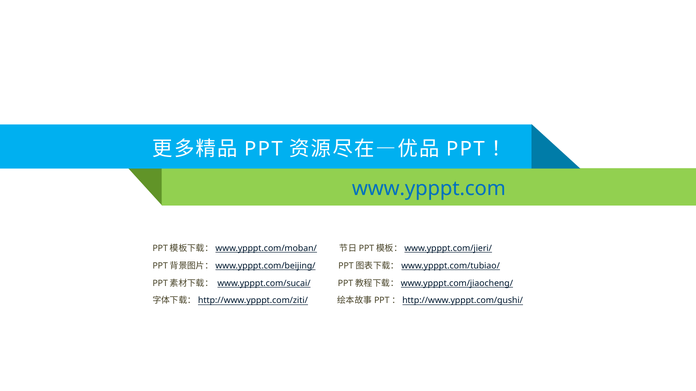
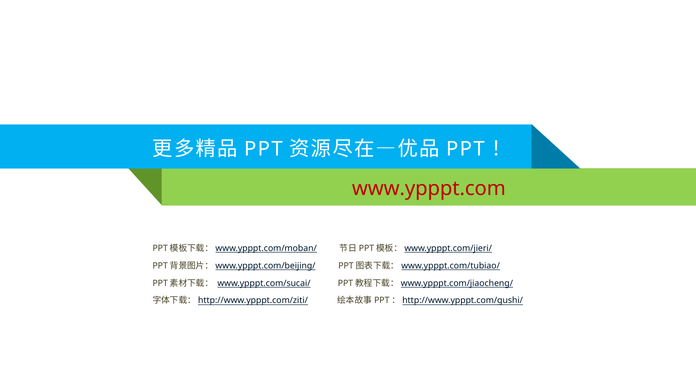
www.ypppt.com colour: blue -> red (429, 189)
